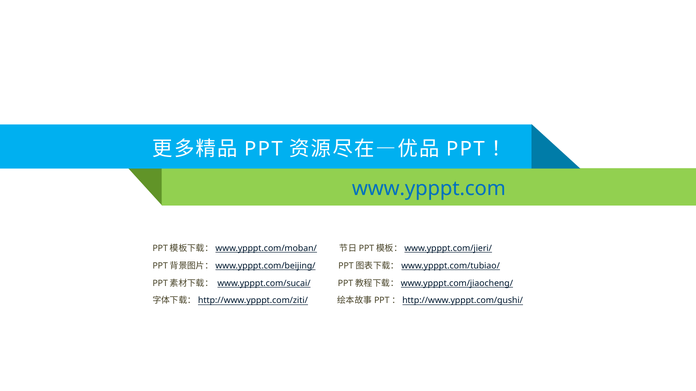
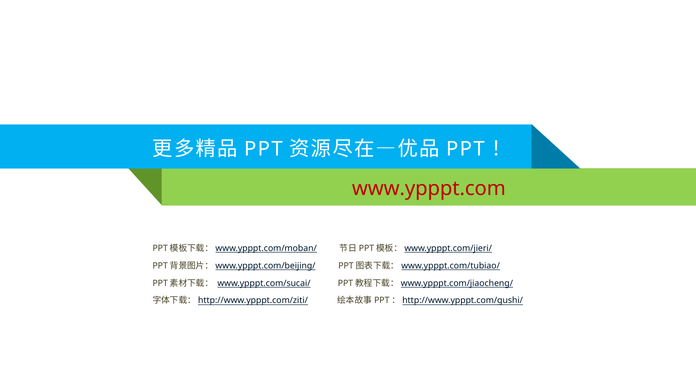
www.ypppt.com colour: blue -> red (429, 189)
